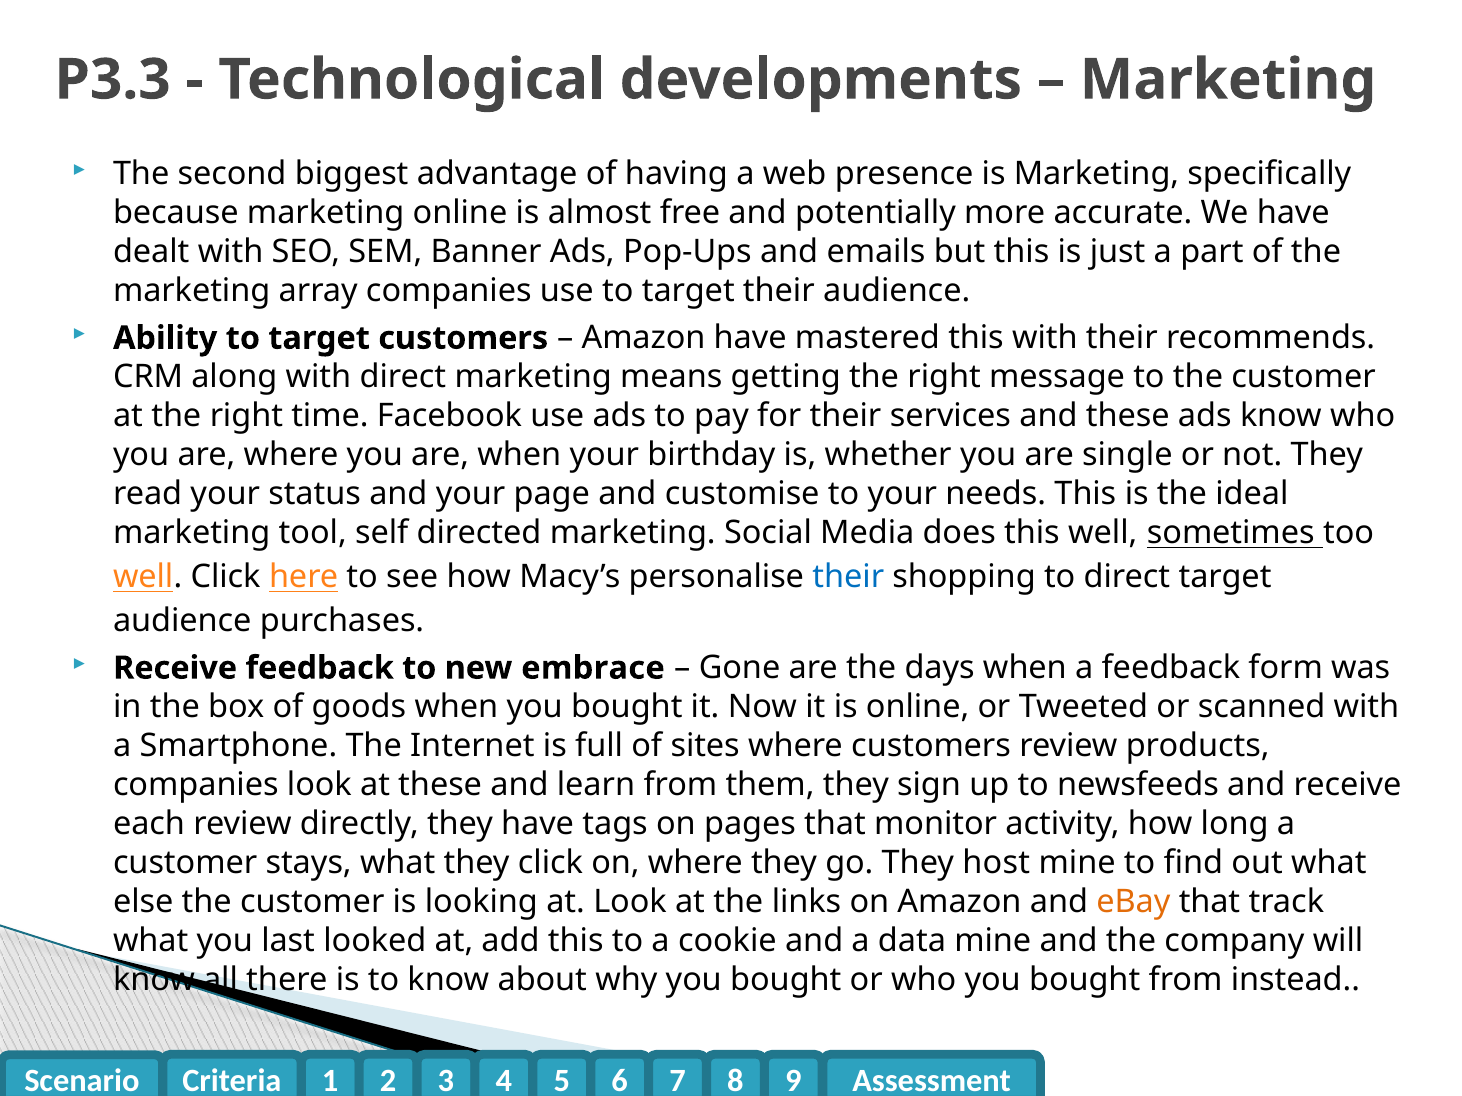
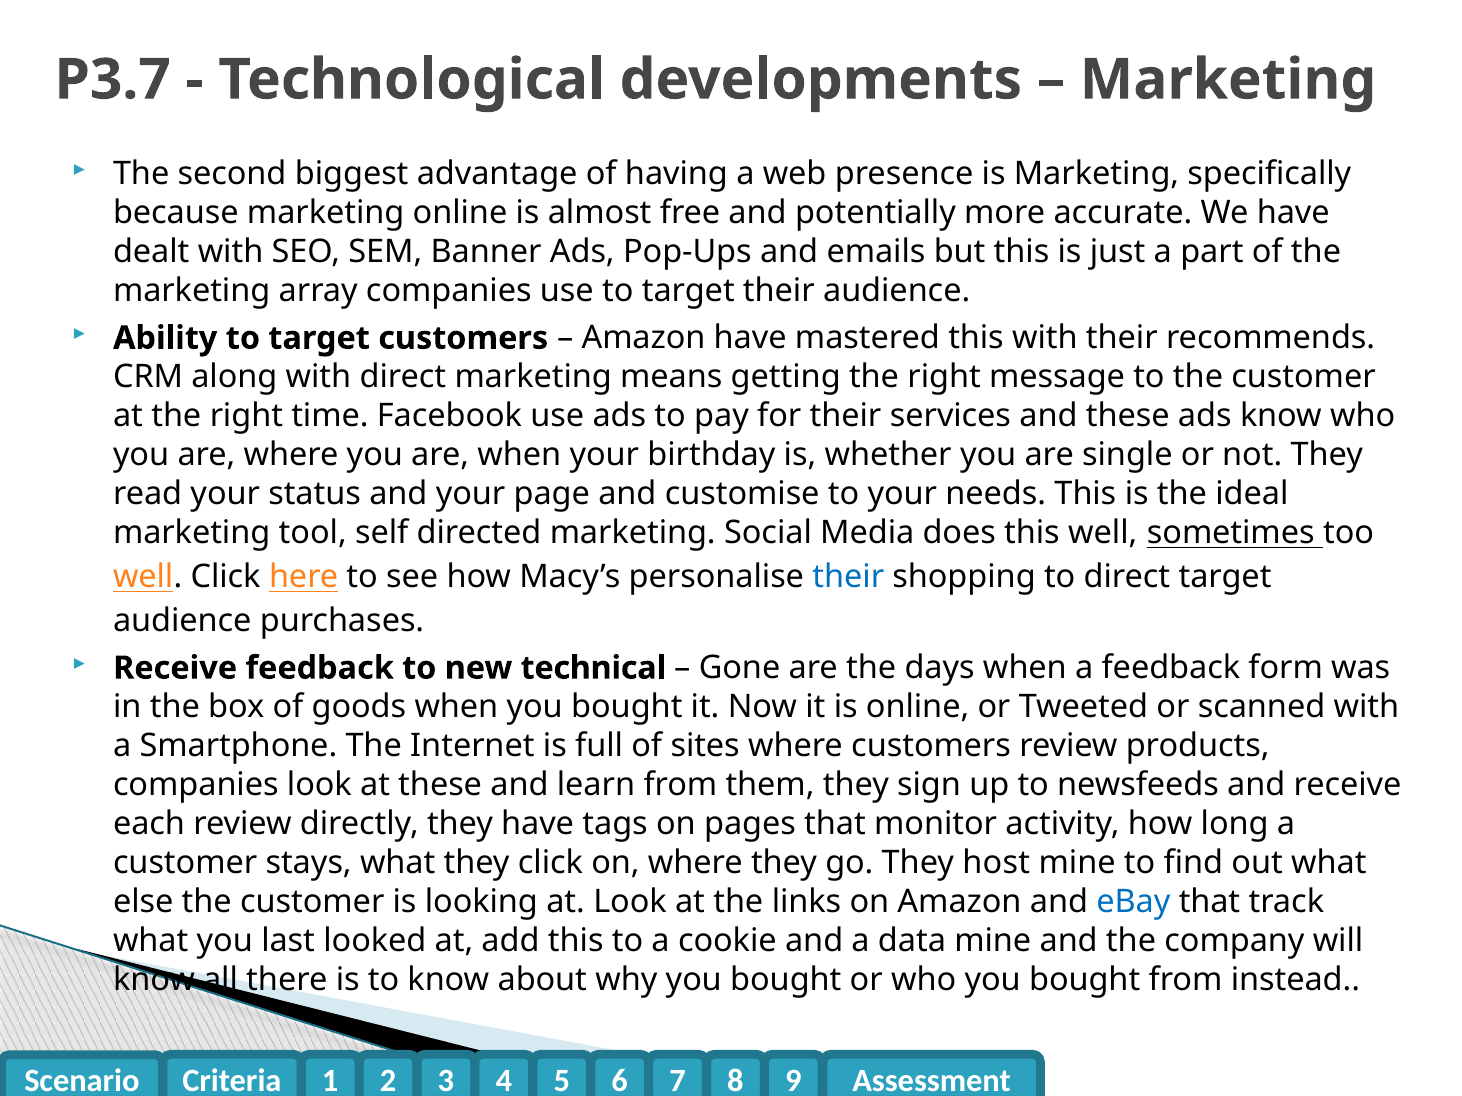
P3.3: P3.3 -> P3.7 (113, 80)
embrace: embrace -> technical (593, 668)
eBay colour: orange -> blue (1133, 902)
